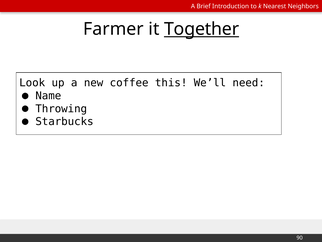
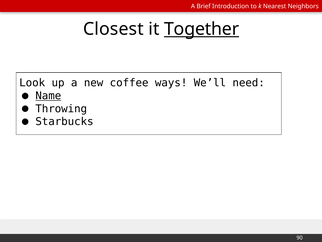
Farmer: Farmer -> Closest (113, 29)
this: this -> ways (171, 83)
Name underline: none -> present (48, 96)
